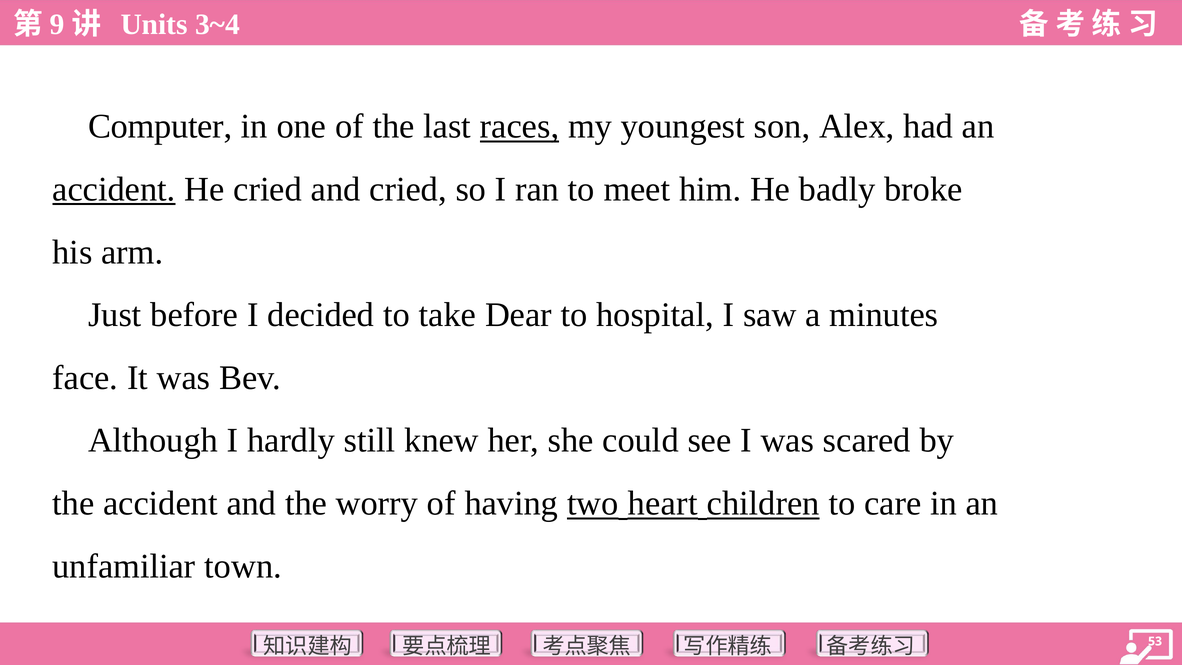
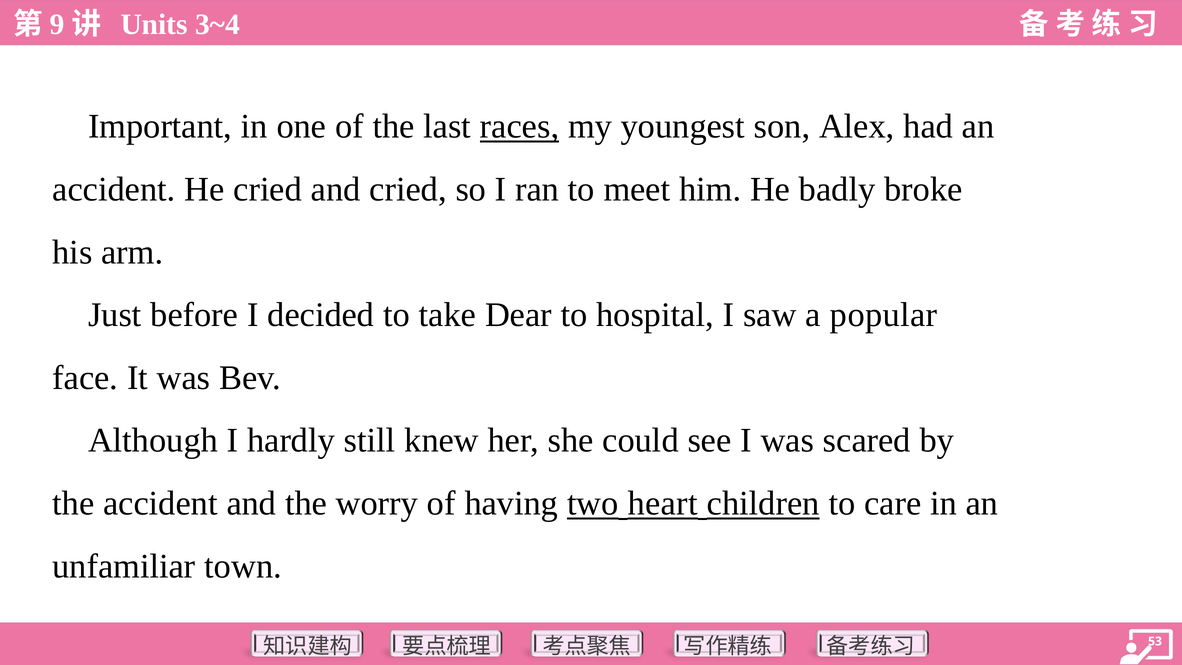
Computer: Computer -> Important (160, 127)
accident underline: present -> none (114, 189)
minutes: minutes -> popular (884, 315)
